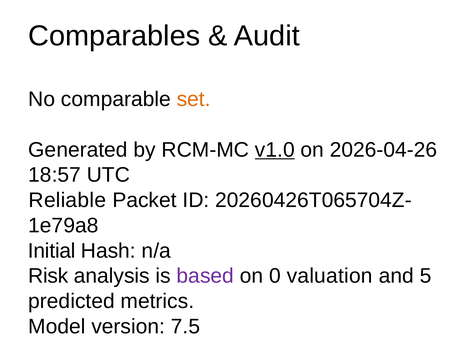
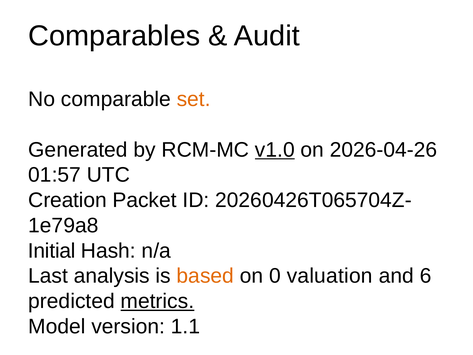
18:57: 18:57 -> 01:57 (55, 175)
Reliable: Reliable -> Creation (68, 200)
Risk: Risk -> Last (48, 276)
based colour: purple -> orange (205, 276)
5: 5 -> 6 (426, 276)
metrics underline: none -> present (157, 301)
7.5: 7.5 -> 1.1 (186, 326)
